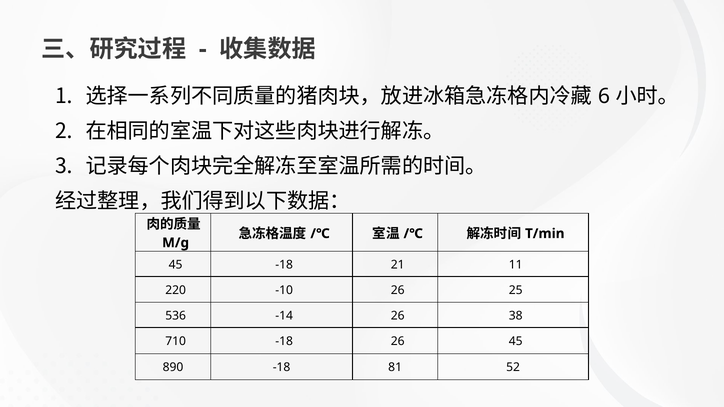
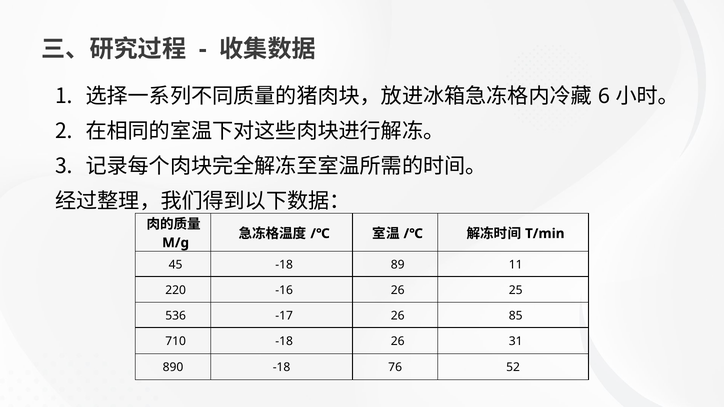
21: 21 -> 89 (398, 265)
-10: -10 -> -16 (284, 290)
-14: -14 -> -17 (284, 316)
38: 38 -> 85 (516, 316)
26 45: 45 -> 31 (516, 341)
81: 81 -> 76 (395, 368)
